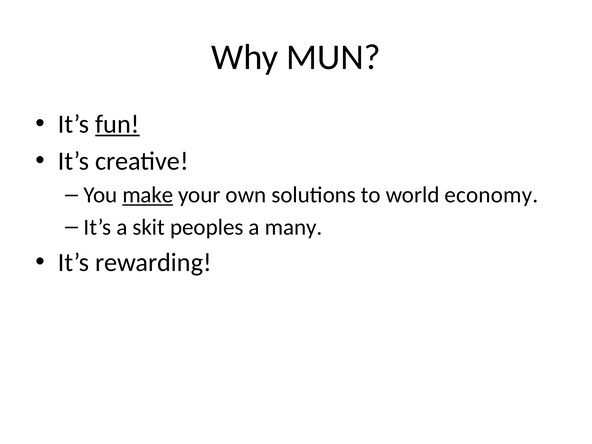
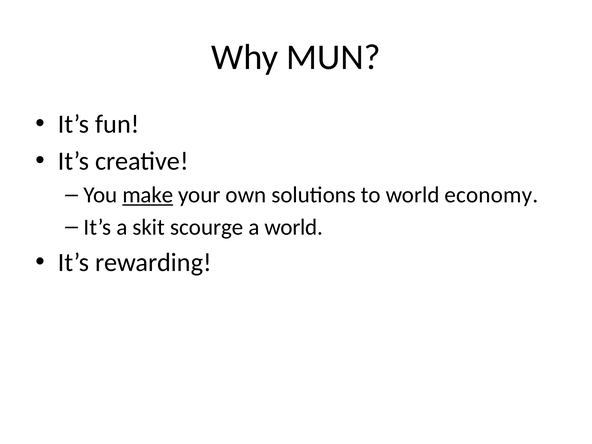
fun underline: present -> none (117, 124)
peoples: peoples -> scourge (207, 227)
a many: many -> world (294, 227)
